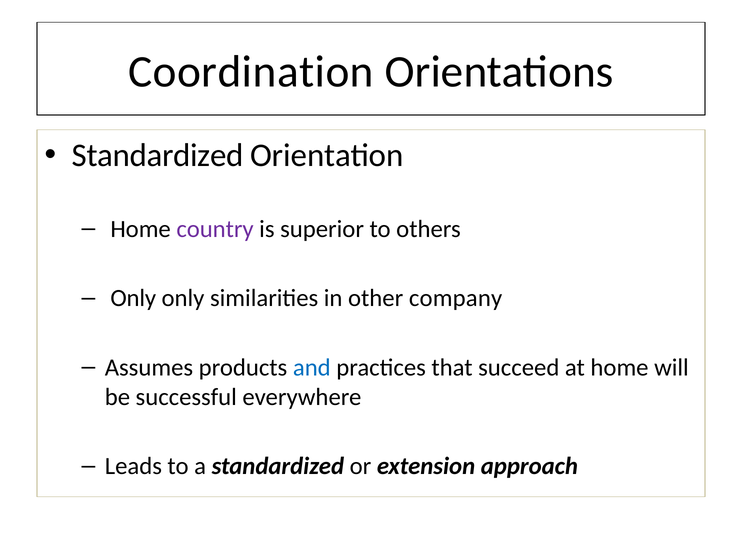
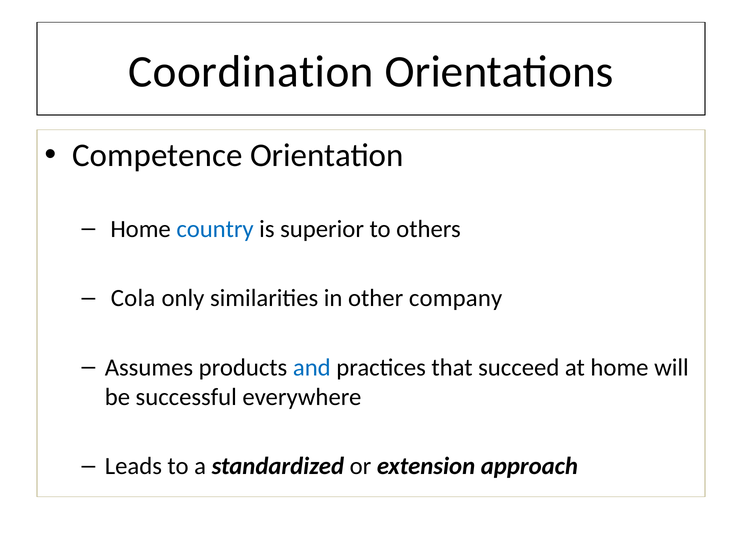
Standardized: Standardized -> Competence (157, 156)
country colour: purple -> blue (215, 229)
Only: Only -> Cola (133, 299)
